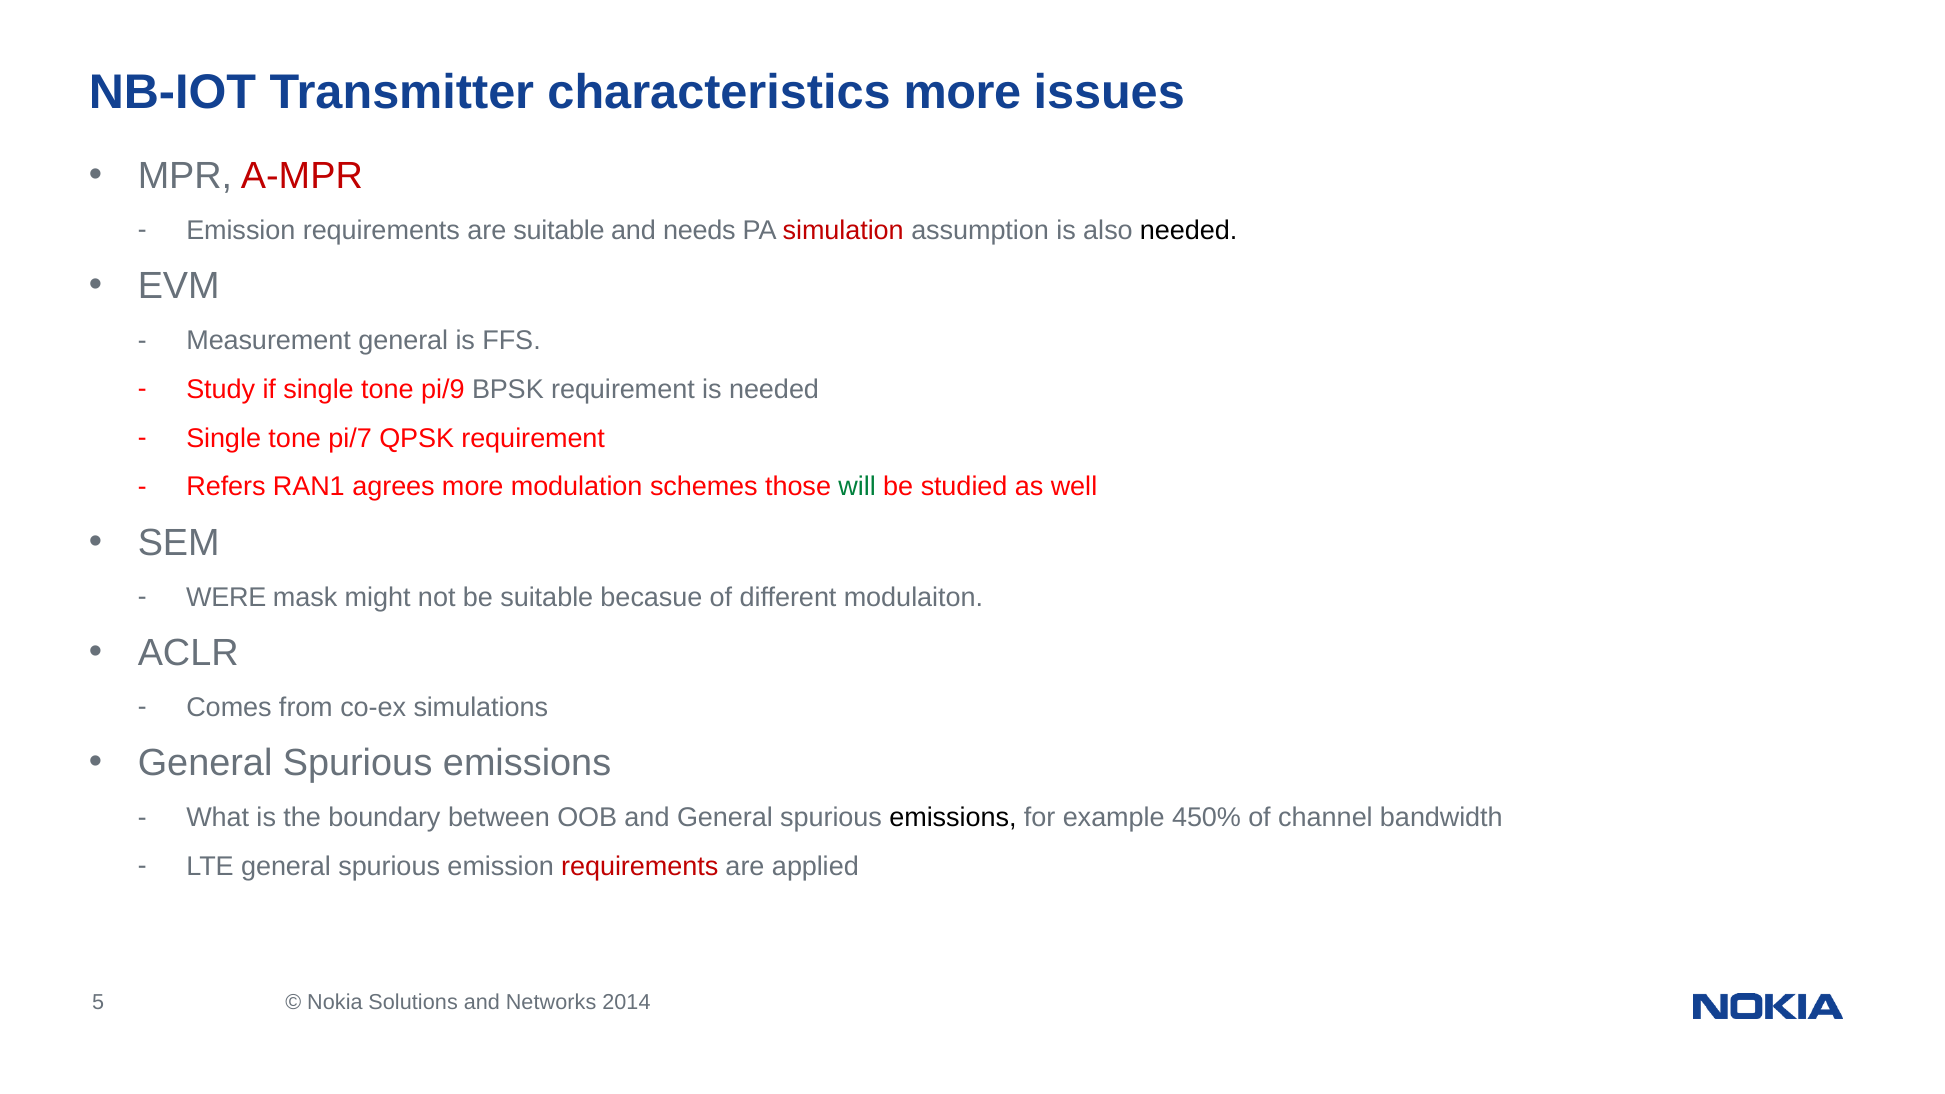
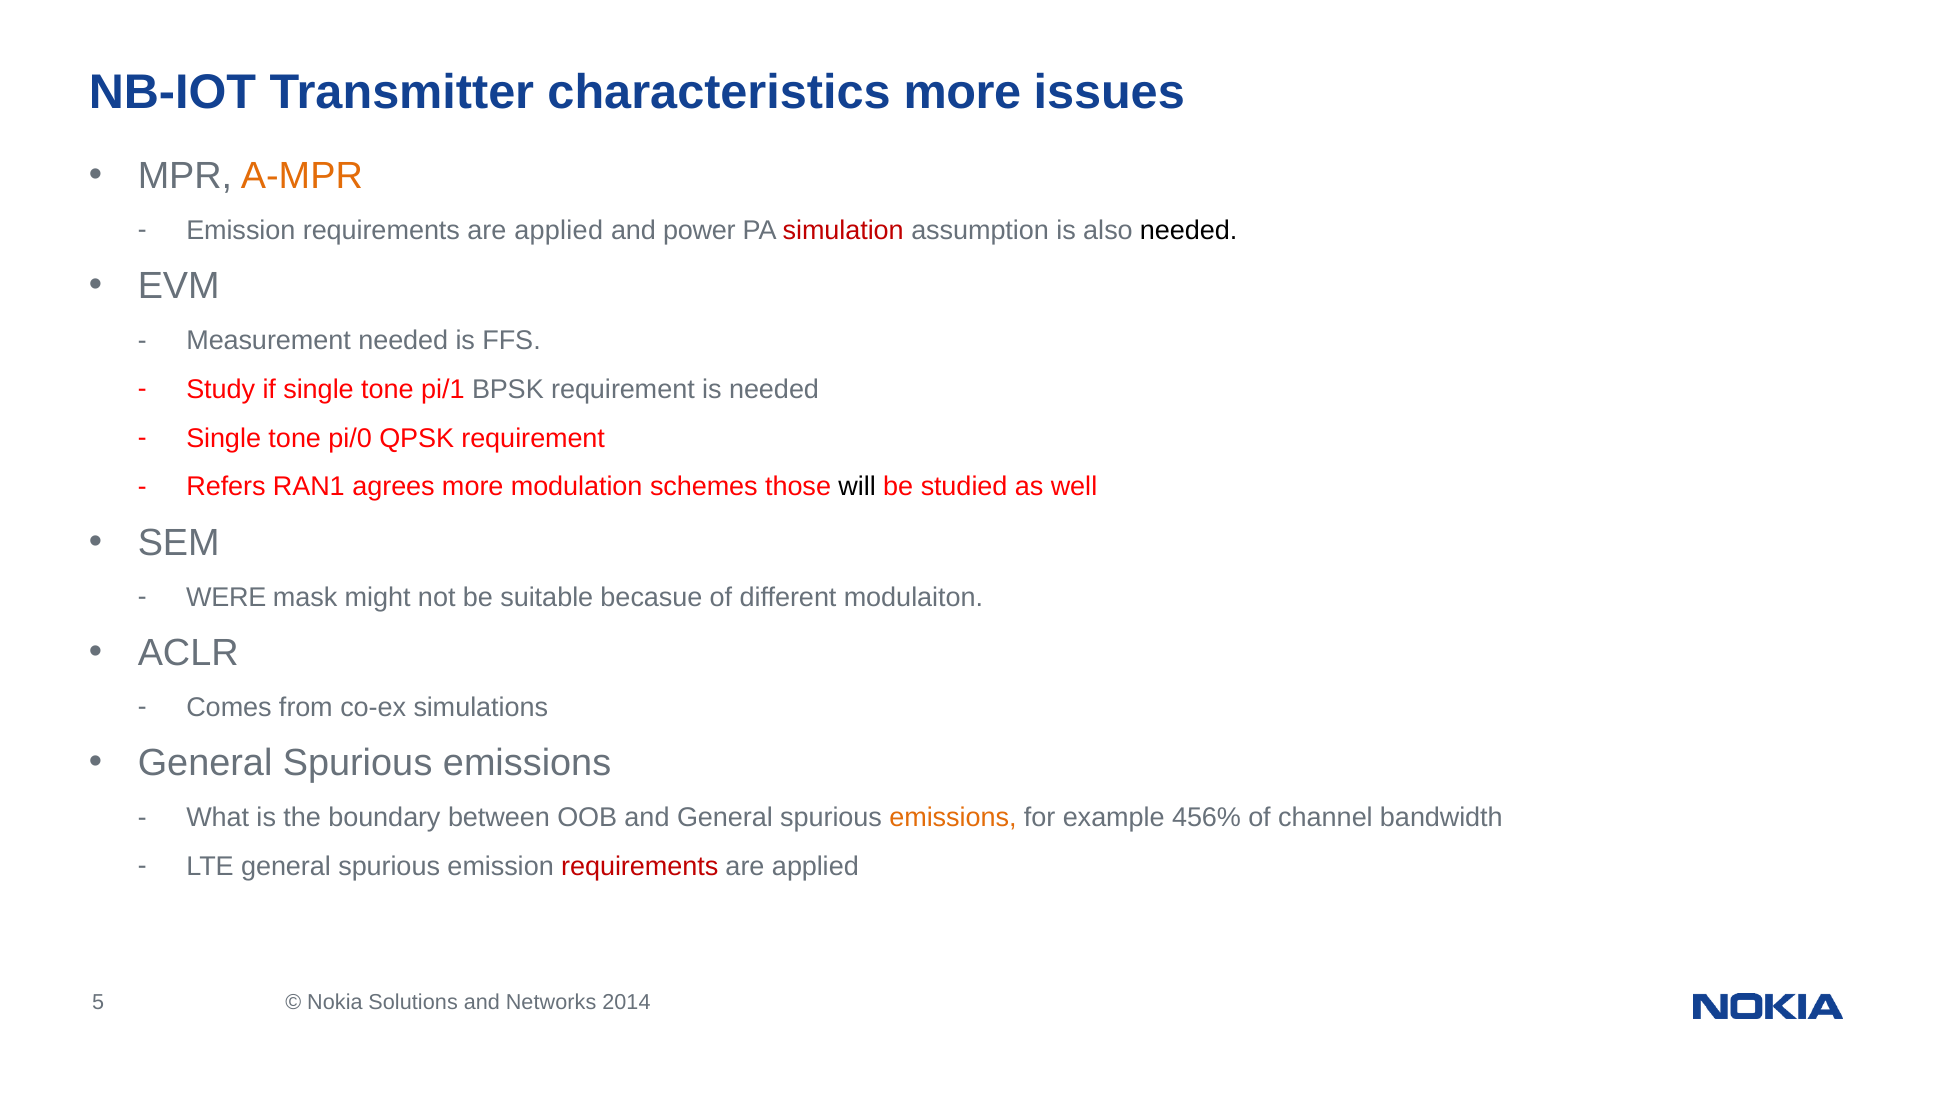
A-MPR colour: red -> orange (302, 176)
suitable: suitable -> applied (559, 230)
needs: needs -> power (699, 230)
Measurement general: general -> needed (403, 341)
pi/9: pi/9 -> pi/1 (443, 389)
pi/7: pi/7 -> pi/0 (350, 438)
will colour: green -> black (857, 487)
emissions colour: black -> orange (953, 818)
450%: 450% -> 456% (1207, 818)
